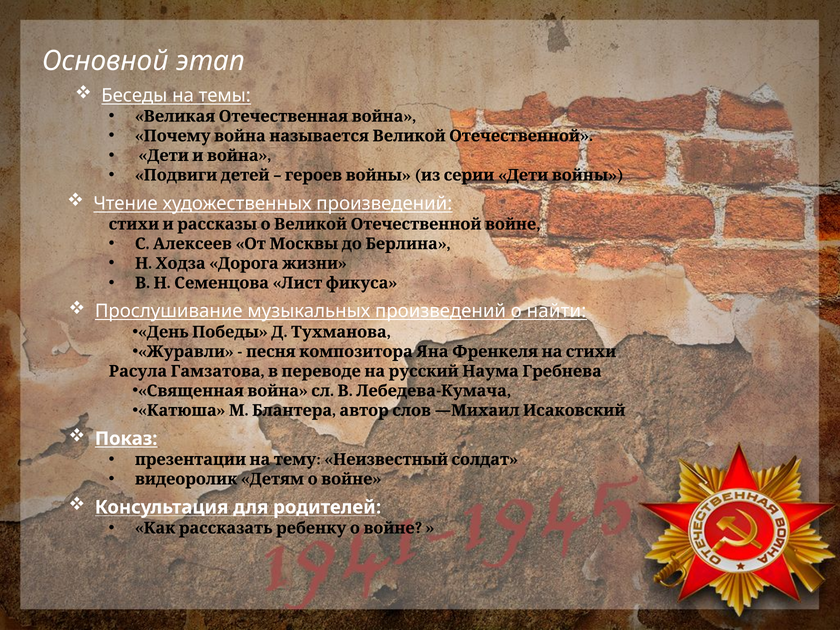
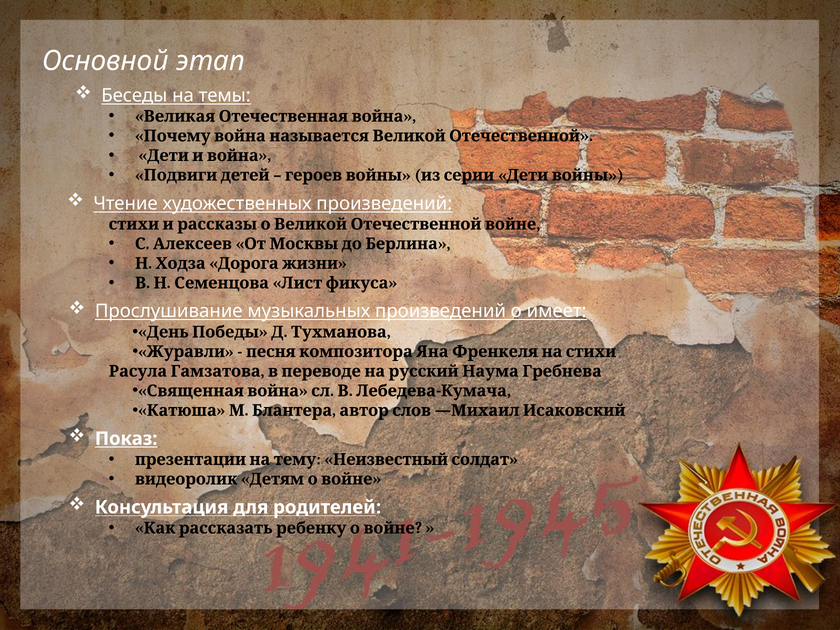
найти: найти -> имеет (557, 311)
